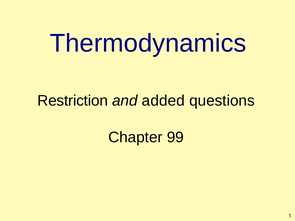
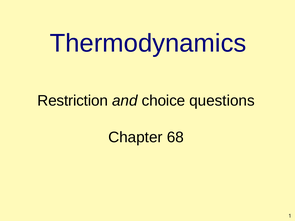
added: added -> choice (163, 101)
99: 99 -> 68 (175, 137)
